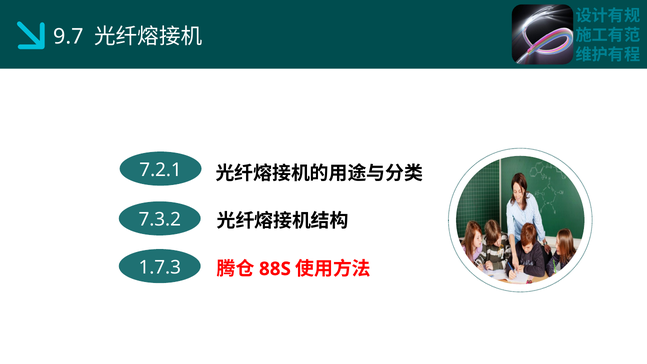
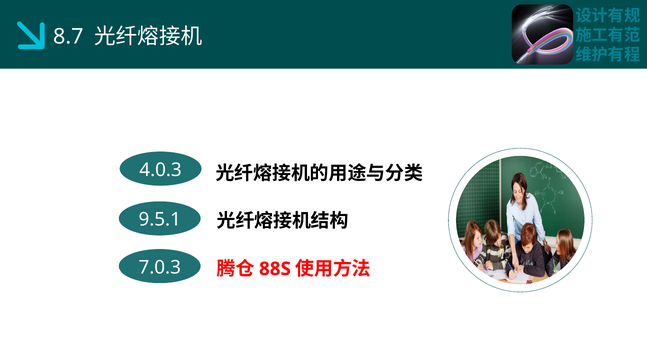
9.7: 9.7 -> 8.7 (68, 37)
7.2.1: 7.2.1 -> 4.0.3 (161, 170)
7.3.2: 7.3.2 -> 9.5.1 (160, 220)
1.7.3: 1.7.3 -> 7.0.3 (160, 267)
